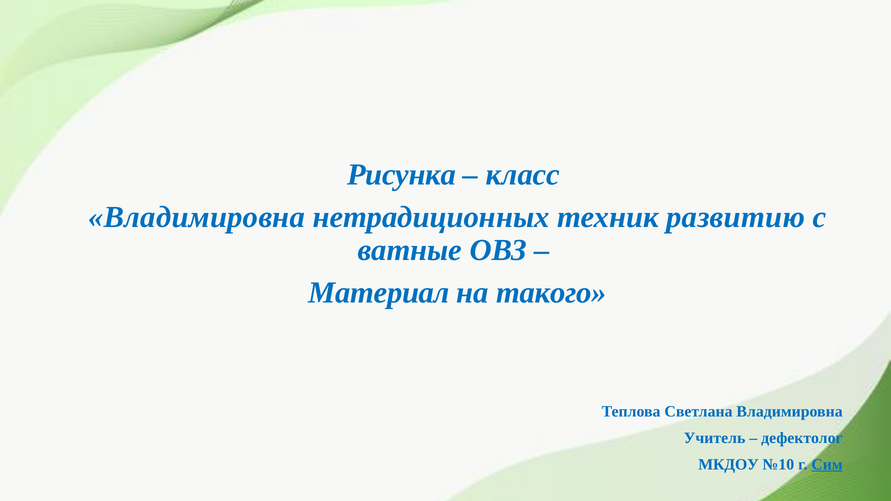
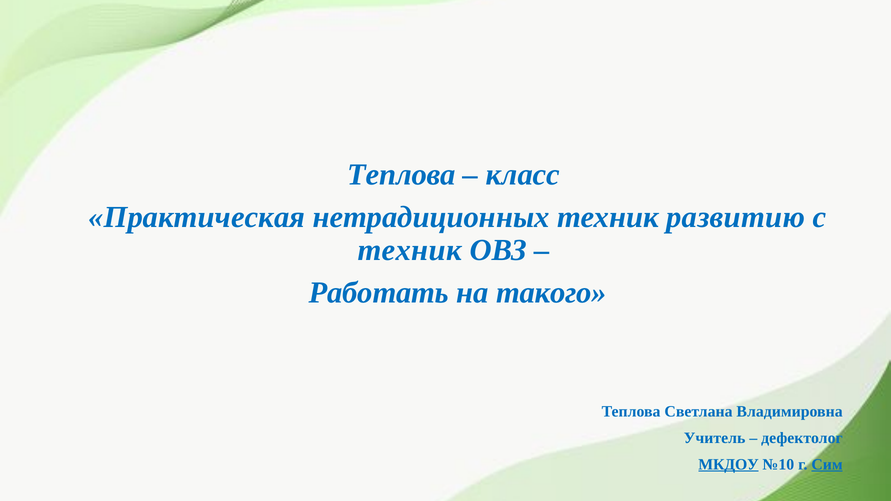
Рисунка: Рисунка -> Теплова (401, 175)
Владимировна: Владимировна -> Практическая (197, 217)
ватные: ватные -> техник (410, 250)
Материал: Материал -> Работать (379, 293)
МКДОУ underline: none -> present (729, 465)
